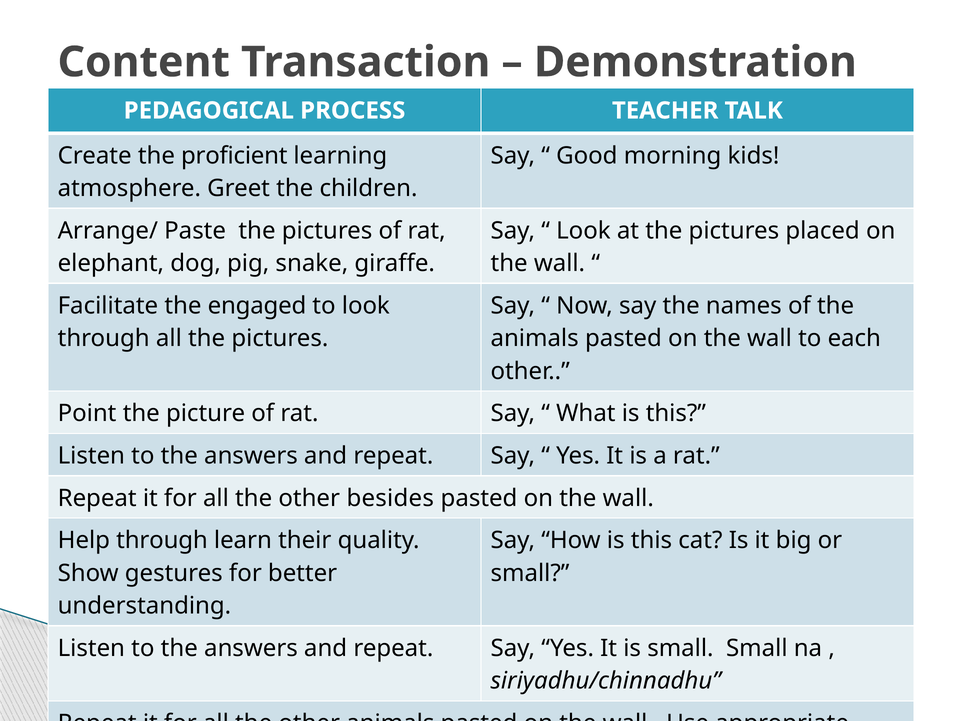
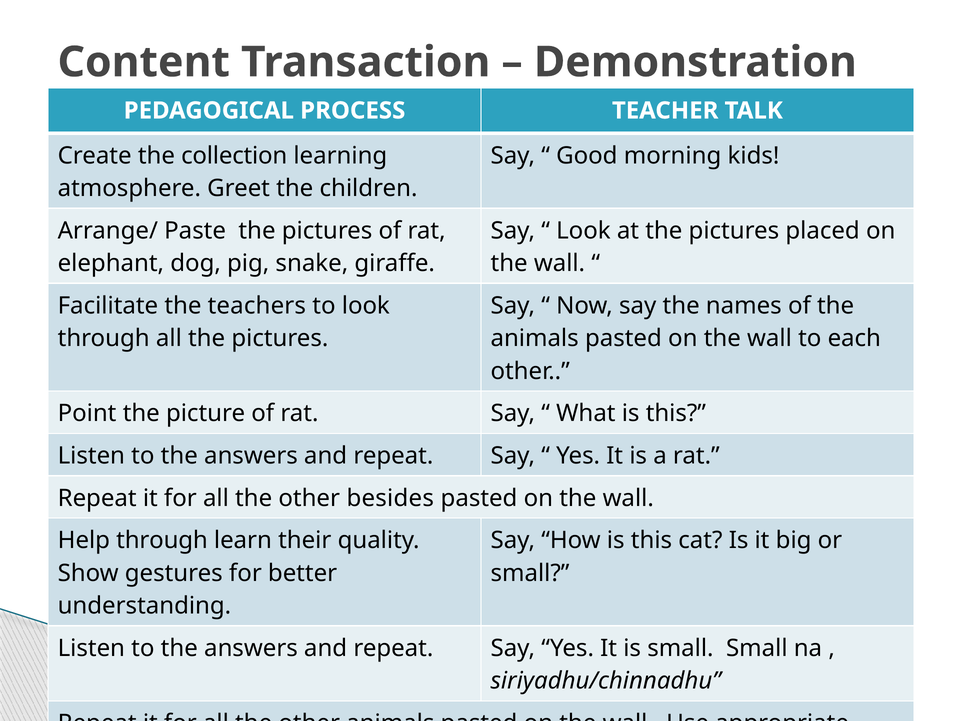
proficient: proficient -> collection (234, 156)
engaged: engaged -> teachers (257, 306)
